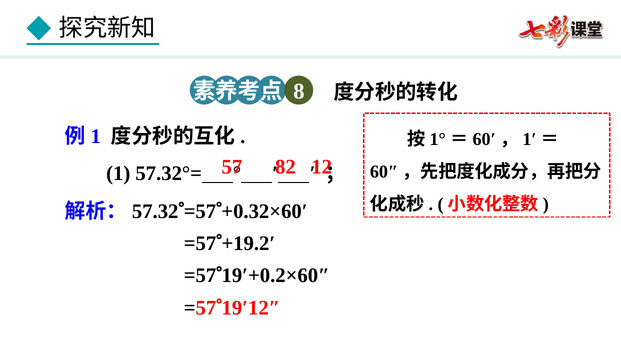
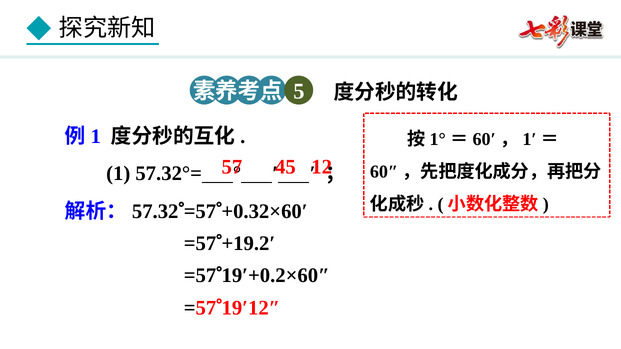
8: 8 -> 5 (299, 92)
82: 82 -> 45 (285, 167)
